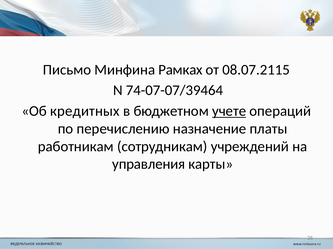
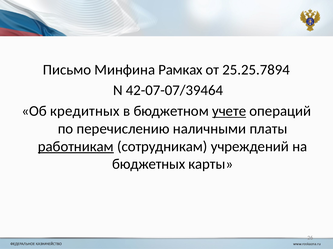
08.07.2115: 08.07.2115 -> 25.25.7894 (256, 70)
74-07-07/39464: 74-07-07/39464 -> 42-07-07/39464 (175, 91)
назначение: назначение -> наличными (210, 129)
работникам underline: none -> present (76, 147)
управления: управления -> бюджетных (149, 165)
